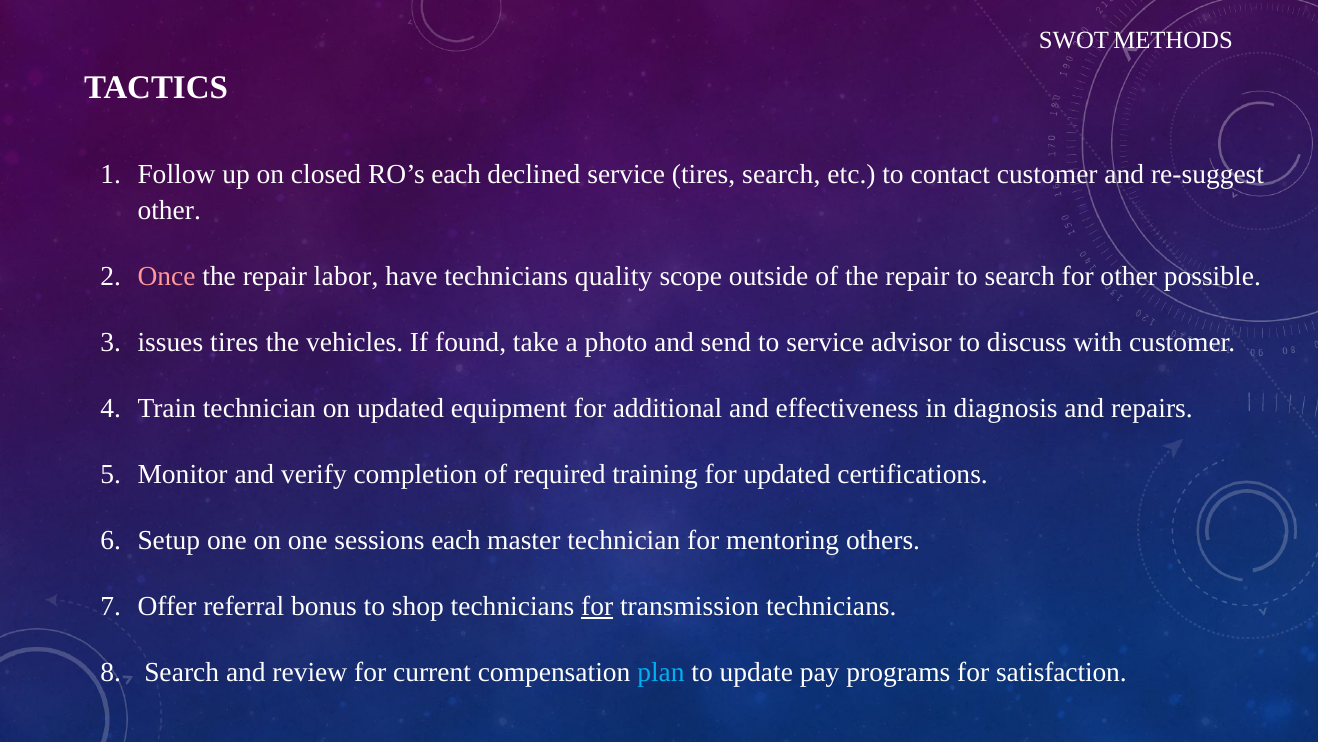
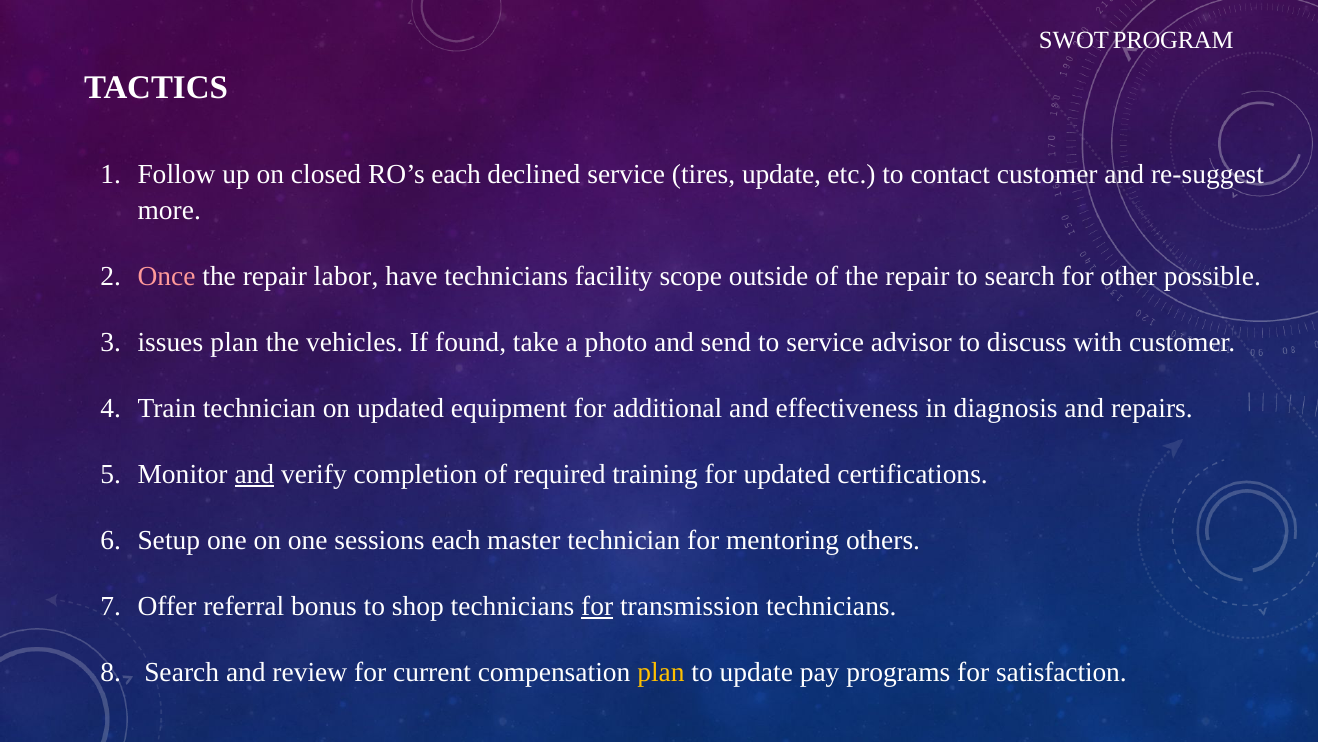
METHODS: METHODS -> PROGRAM (1173, 41)
tires search: search -> update (782, 175)
other: other -> more (169, 210)
quality: quality -> facility (614, 276)
issues tires: tires -> plan (234, 342)
and underline: none -> present (254, 474)
plan colour: light blue -> yellow (661, 672)
